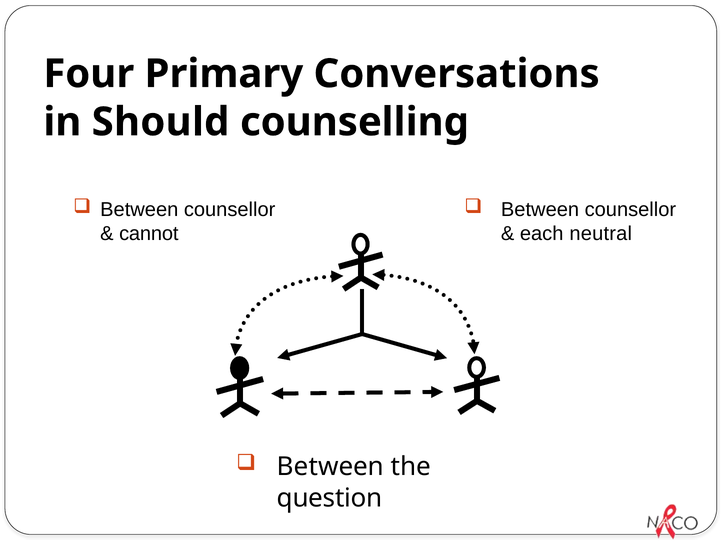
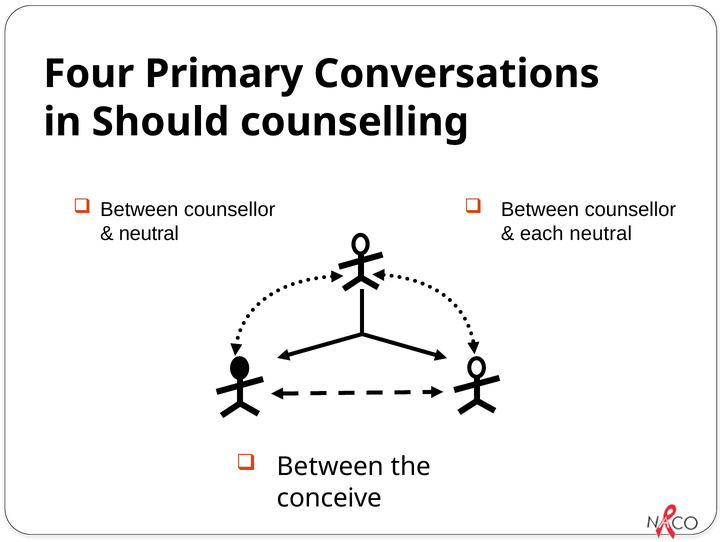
cannot: cannot -> neutral (149, 234)
question: question -> conceive (330, 498)
